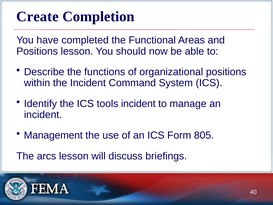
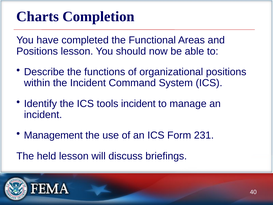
Create: Create -> Charts (38, 16)
805: 805 -> 231 (204, 135)
arcs: arcs -> held (47, 156)
